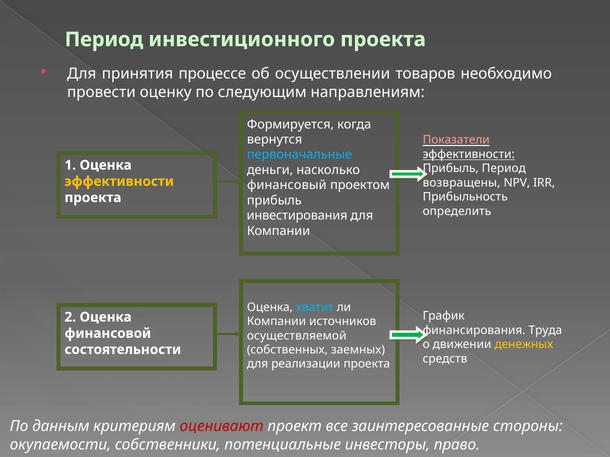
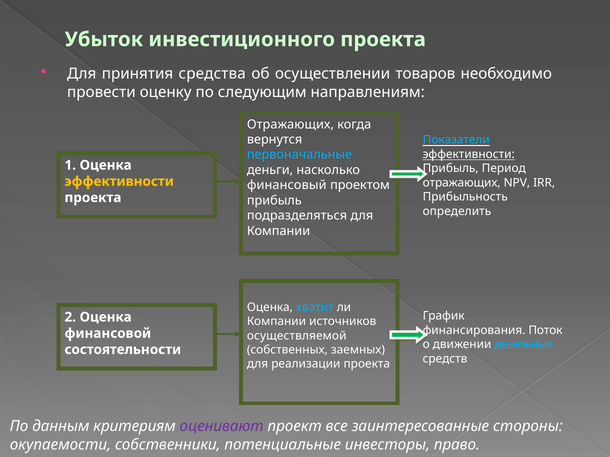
Период: Период -> Убыток (104, 40)
процессе: процессе -> средства (212, 74)
Формируется: Формируется -> Отражающих (290, 124)
Показатели colour: pink -> light blue (456, 140)
возвращены: возвращены -> отражающих (462, 183)
инвестирования: инвестирования -> подразделяться (297, 216)
Труда: Труда -> Поток (545, 331)
денежных colour: yellow -> light blue (524, 345)
оценивают colour: red -> purple (222, 427)
